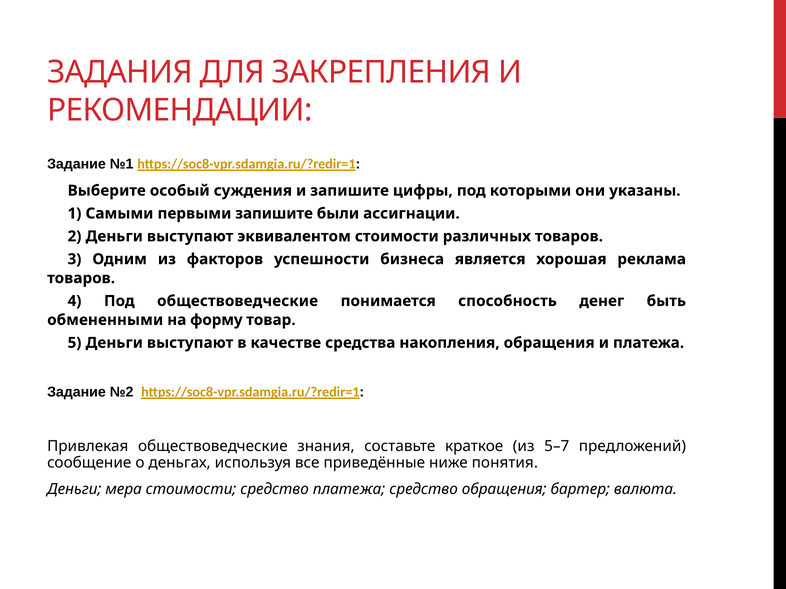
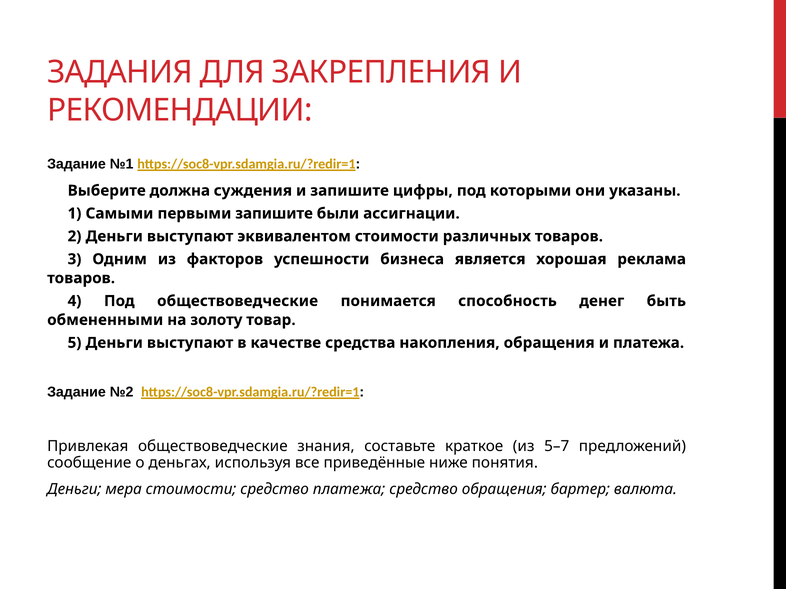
особый: особый -> должна (180, 191)
форму: форму -> золоту (216, 320)
